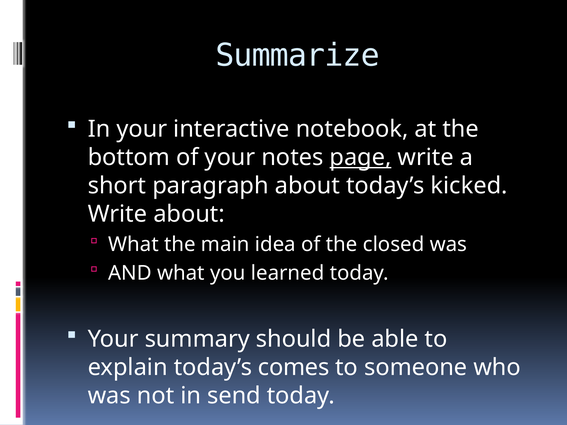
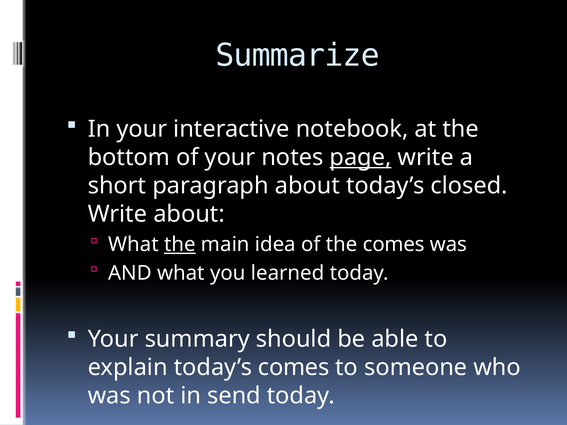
kicked: kicked -> closed (469, 186)
the underline: none -> present (180, 245)
the closed: closed -> comes (394, 245)
